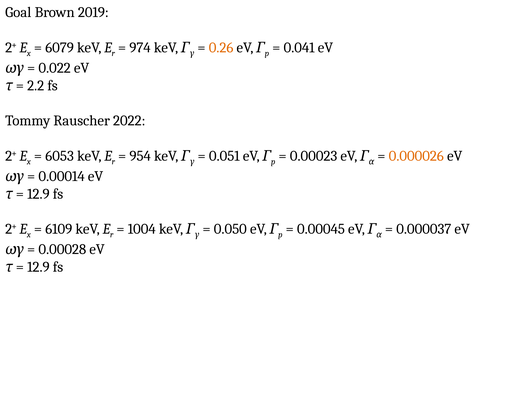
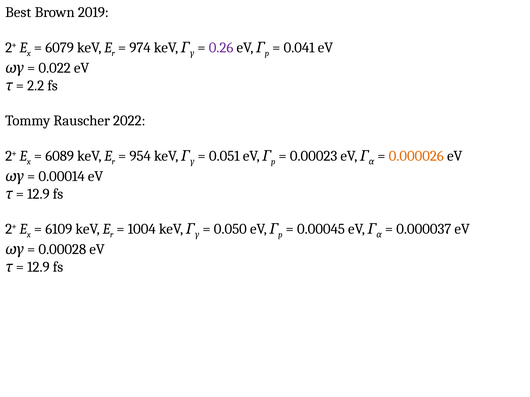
Goal: Goal -> Best (18, 12)
0.26 colour: orange -> purple (221, 48)
6053: 6053 -> 6089 (60, 156)
